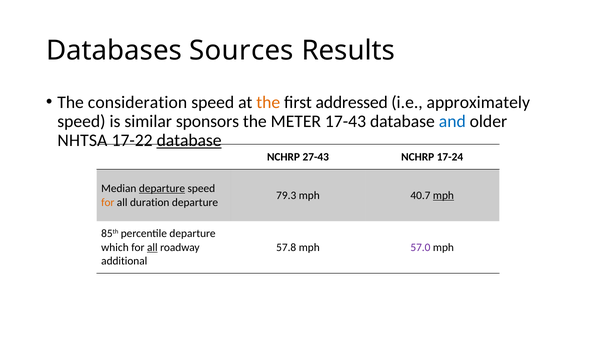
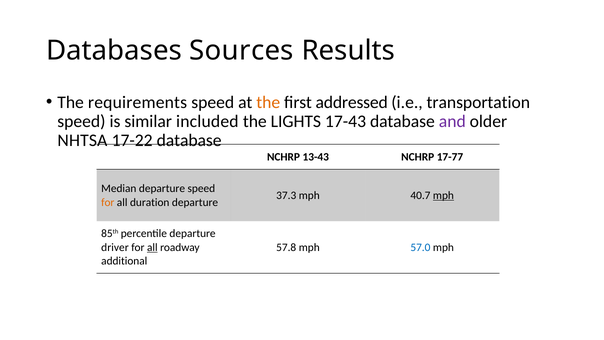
consideration: consideration -> requirements (138, 102)
approximately: approximately -> transportation (478, 102)
sponsors: sponsors -> included (207, 121)
METER: METER -> LIGHTS (296, 121)
and colour: blue -> purple (452, 121)
database underline: present -> none (189, 140)
27-43: 27-43 -> 13-43 (316, 157)
17-24: 17-24 -> 17-77 (450, 157)
departure underline: present -> none (162, 188)
79.3: 79.3 -> 37.3 (286, 195)
which: which -> driver (115, 247)
57.0 colour: purple -> blue (420, 247)
